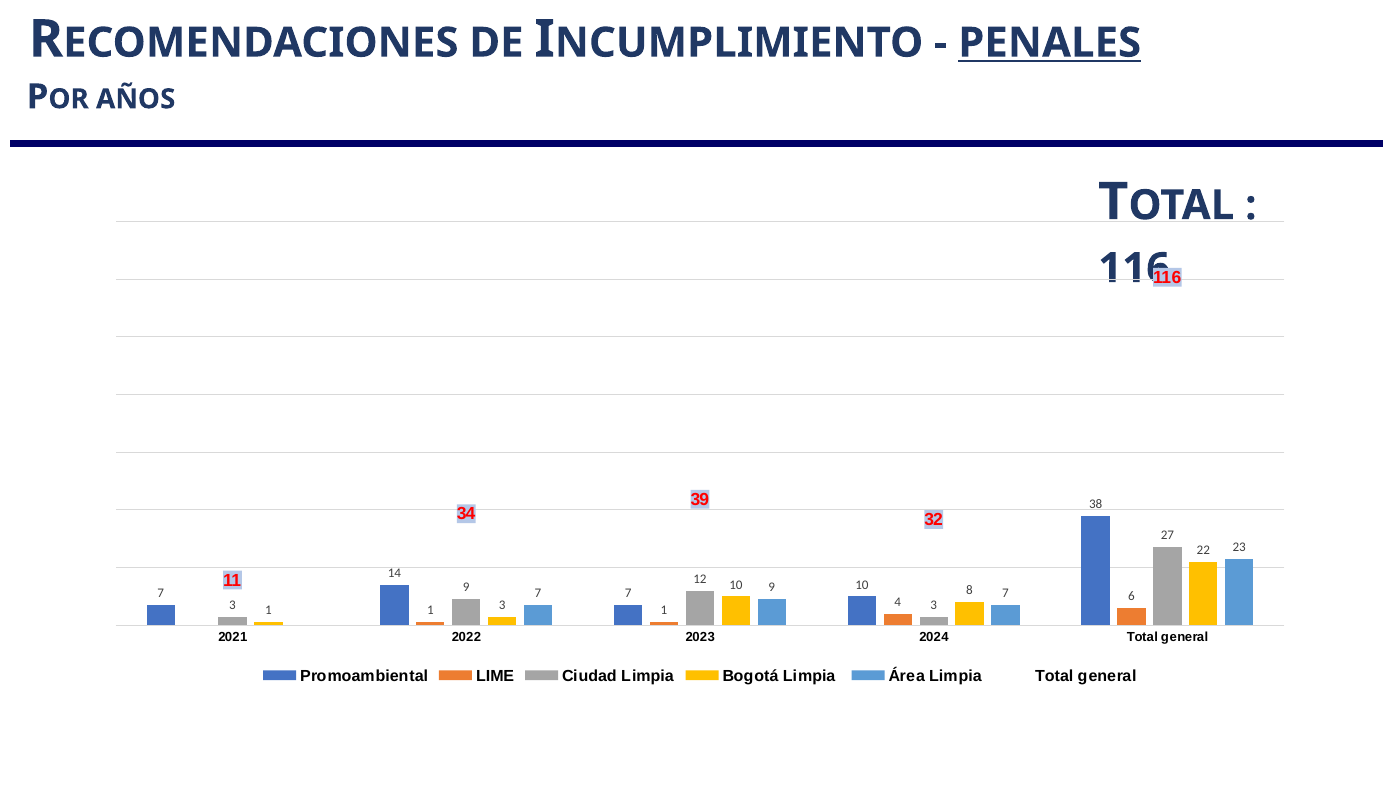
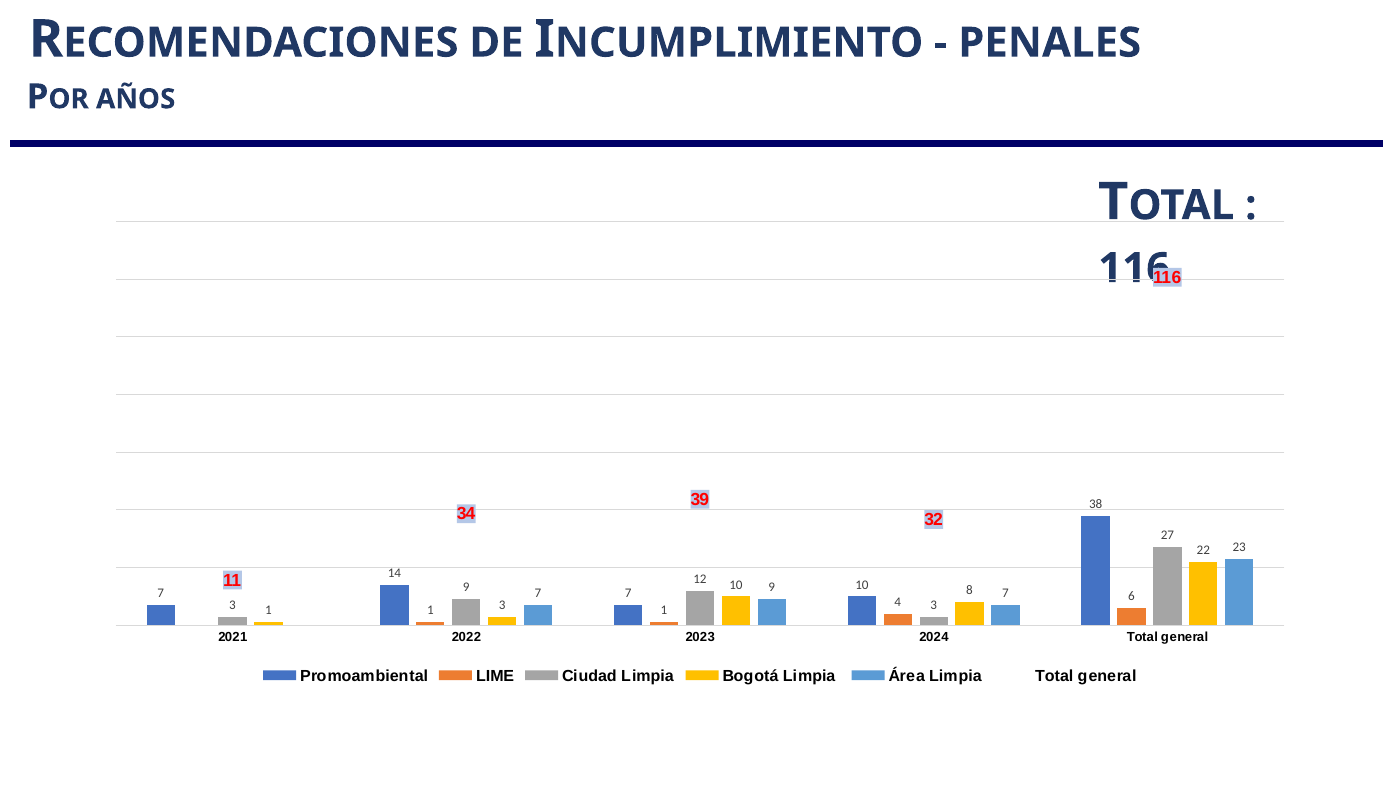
PENALES underline: present -> none (1050, 43)
